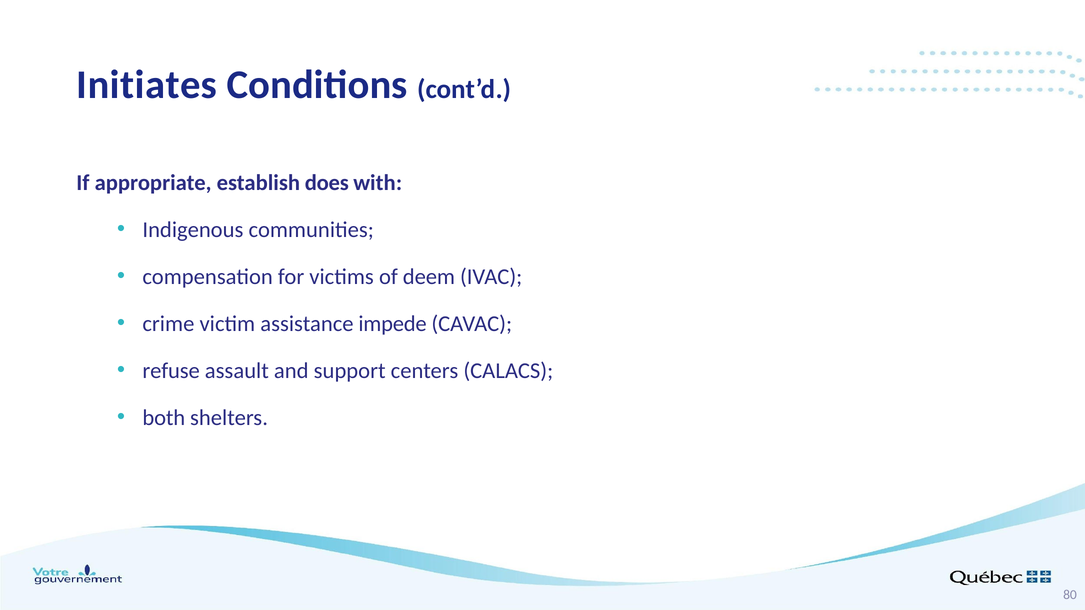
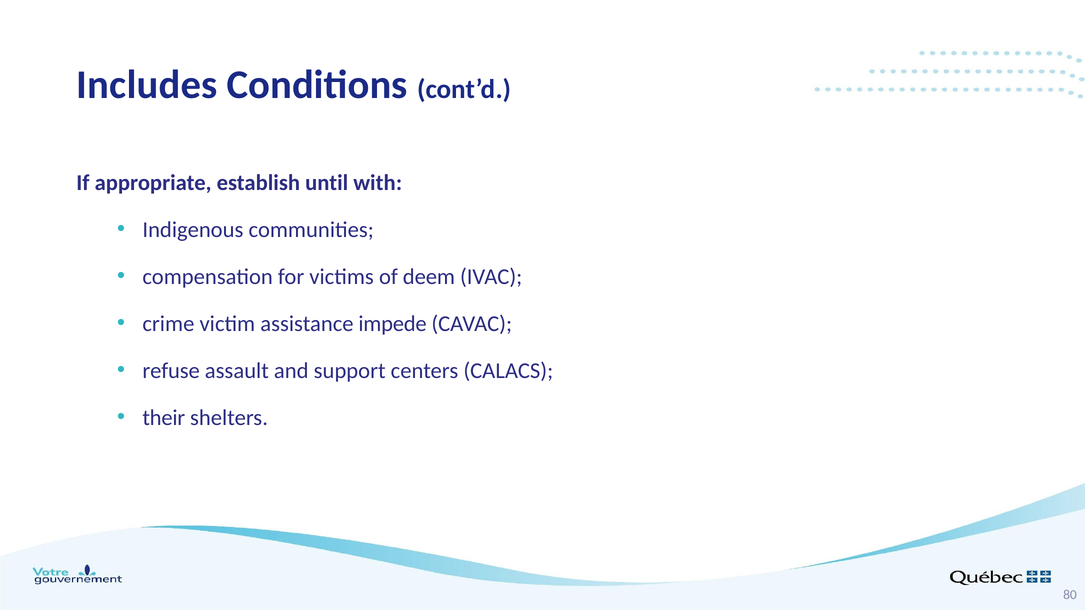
Initiates: Initiates -> Includes (147, 85)
does: does -> until (327, 183)
both: both -> their (164, 418)
